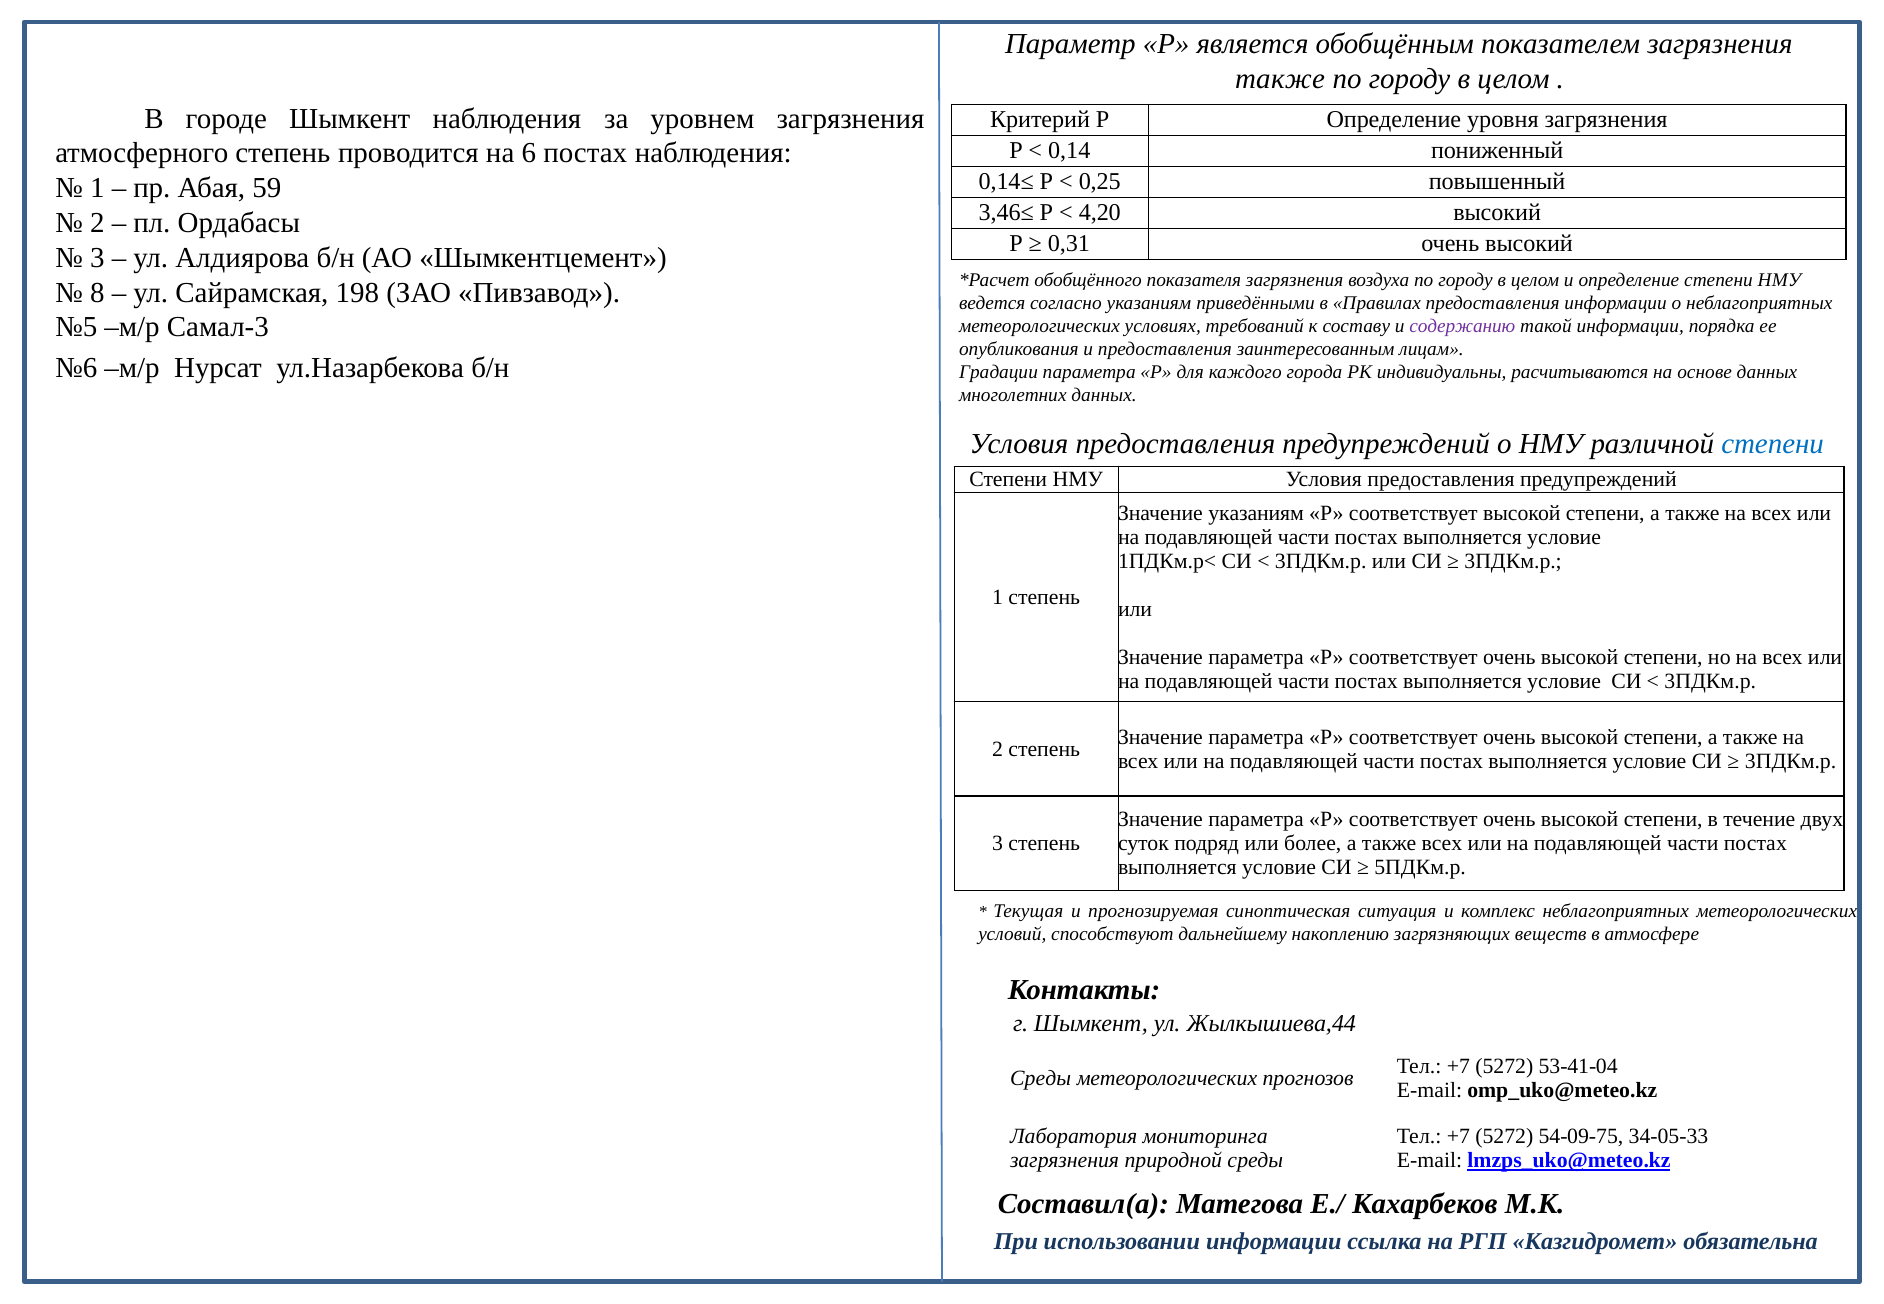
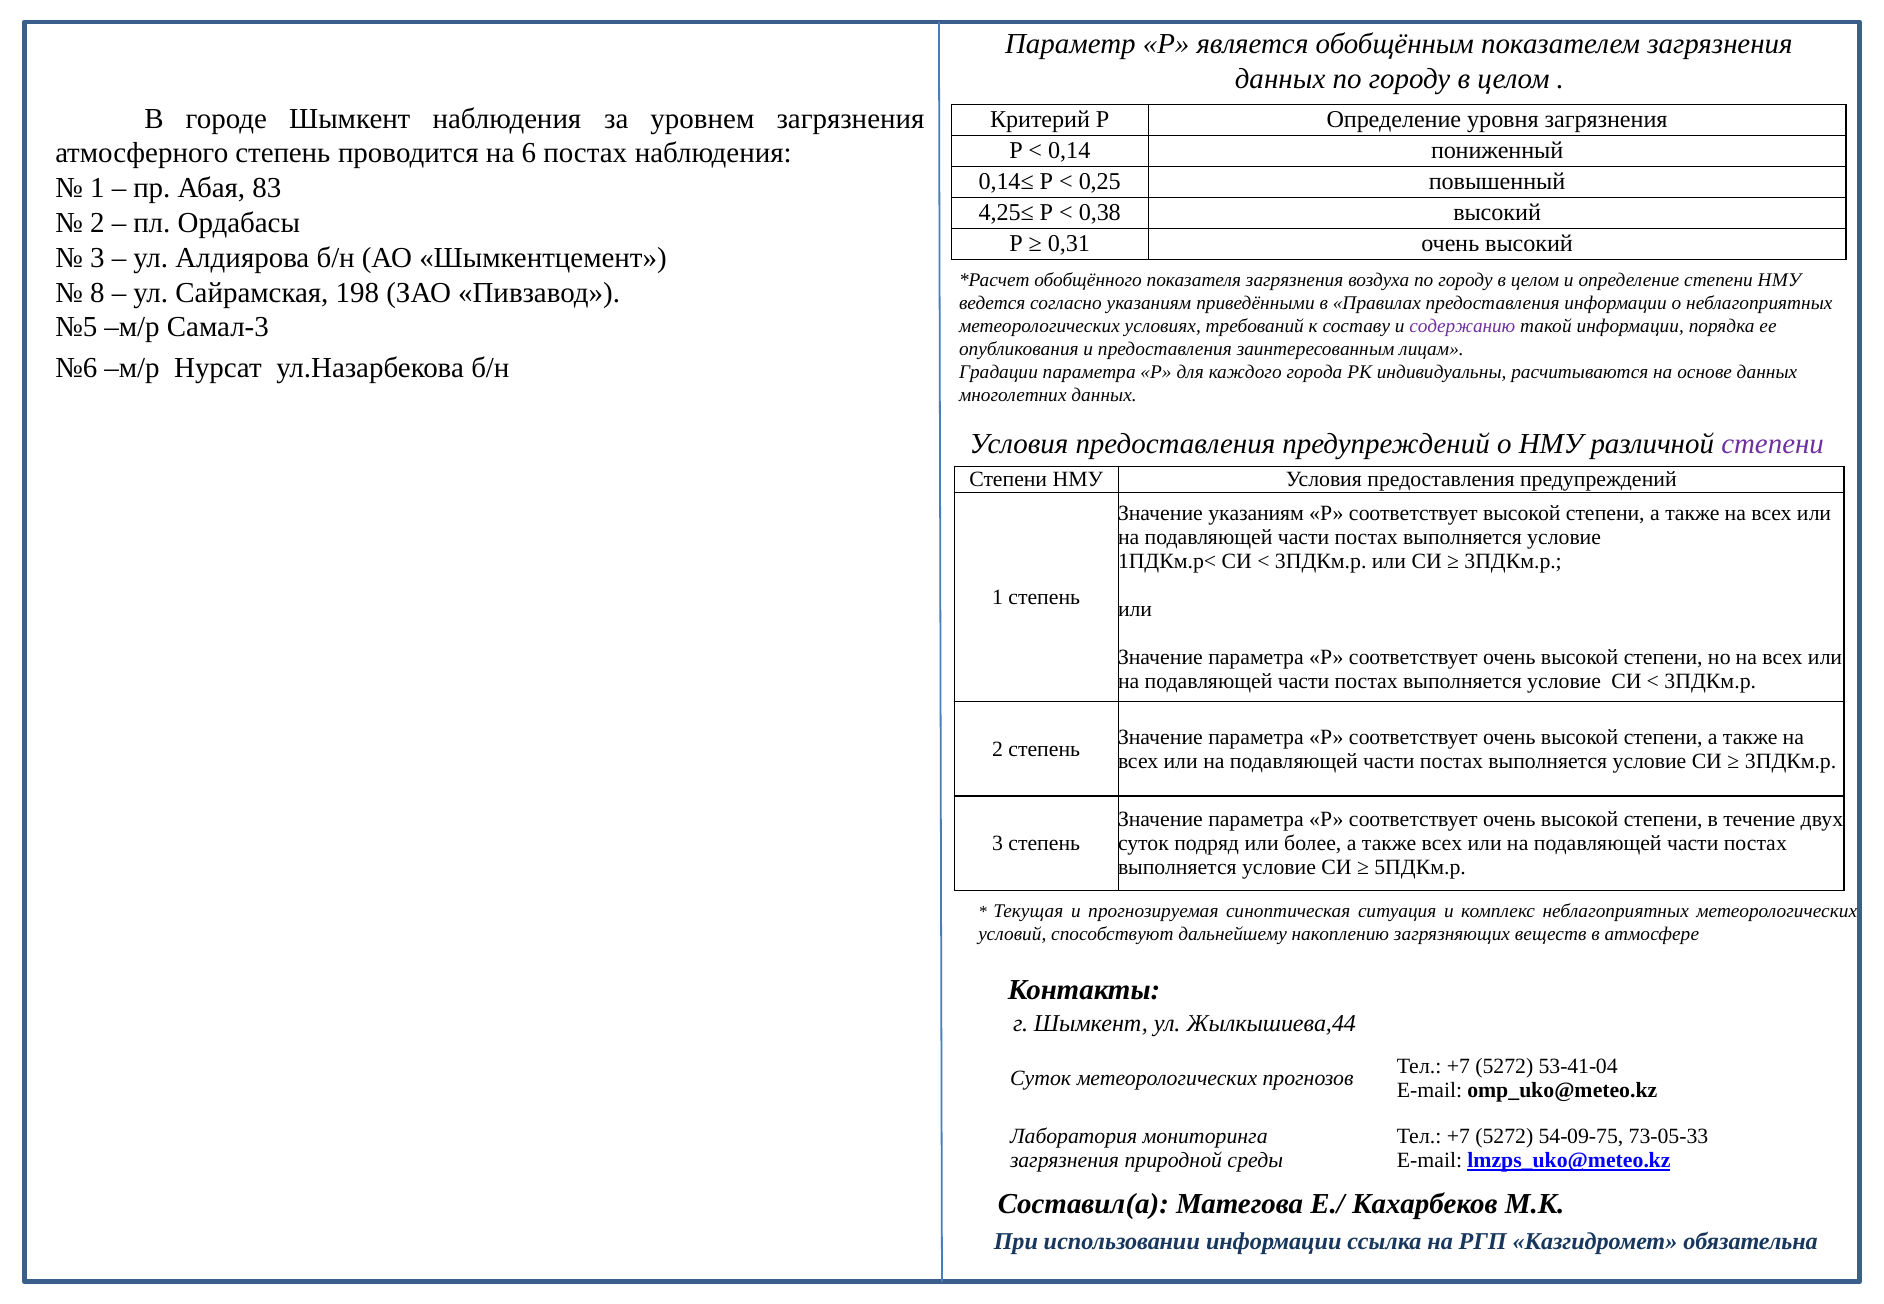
также: также -> данных (1280, 79)
59: 59 -> 83 (267, 188)
3,46≤: 3,46≤ -> 4,25≤ (1006, 213)
4,20: 4,20 -> 0,38 (1100, 213)
степени colour: blue -> purple (1773, 444)
Среды: Среды -> Суток (1041, 1079)
34-05-33: 34-05-33 -> 73-05-33 (1668, 1136)
